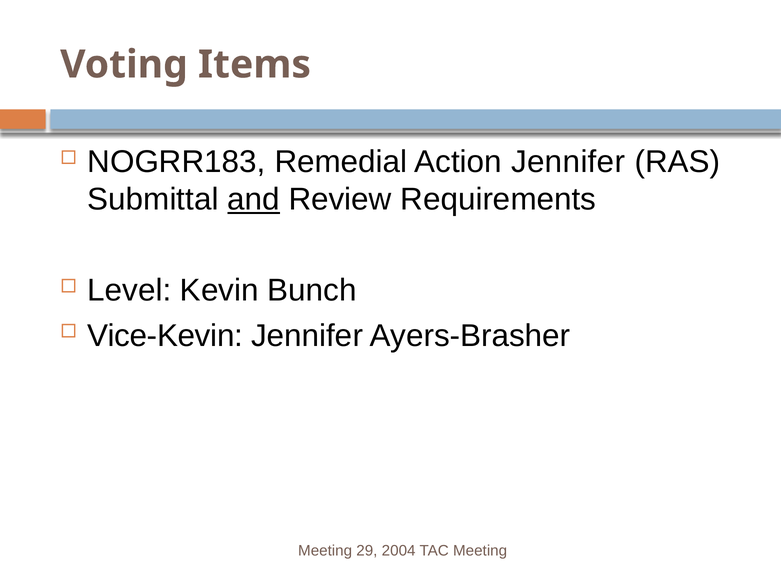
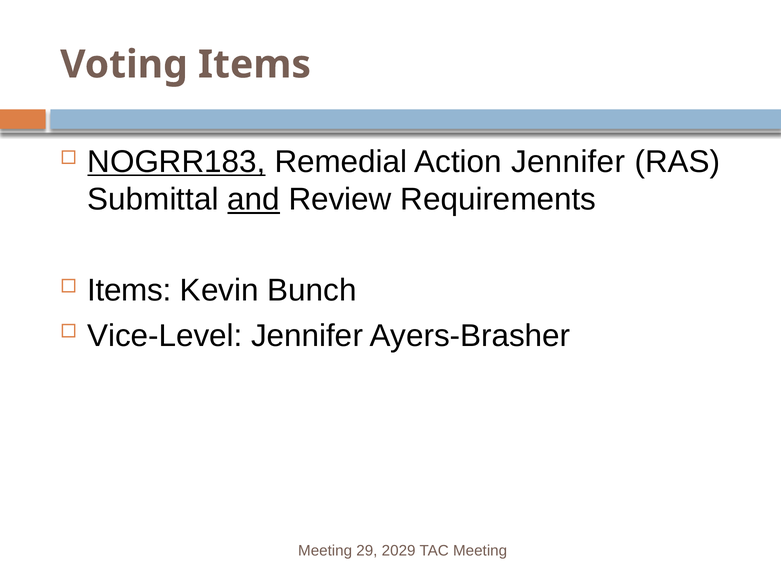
NOGRR183 underline: none -> present (176, 162)
Level: Level -> Items (129, 290)
Vice-Kevin: Vice-Kevin -> Vice-Level (165, 335)
2004: 2004 -> 2029 (399, 550)
